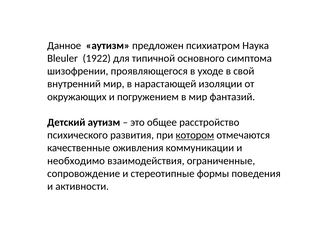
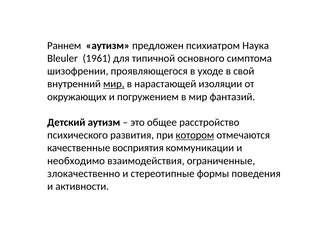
Данное: Данное -> Раннем (64, 46)
1922: 1922 -> 1961 (97, 58)
мир underline: none -> present (114, 84)
оживления: оживления -> восприятия (138, 148)
сопровождение: сопровождение -> злокачественно (84, 174)
